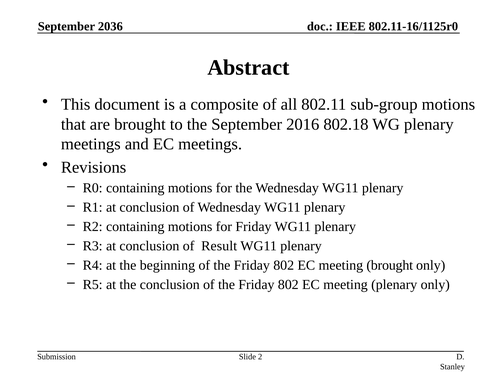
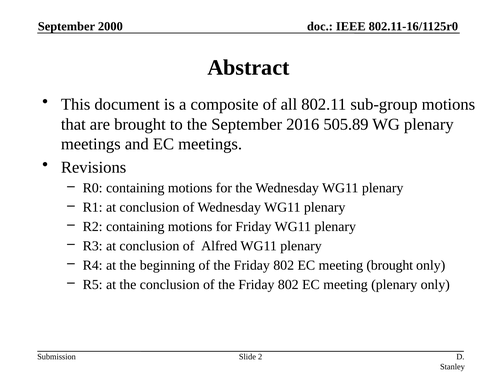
2036: 2036 -> 2000 (110, 27)
802.18: 802.18 -> 505.89 (346, 125)
Result: Result -> Alfred (219, 246)
